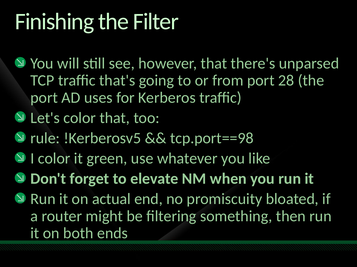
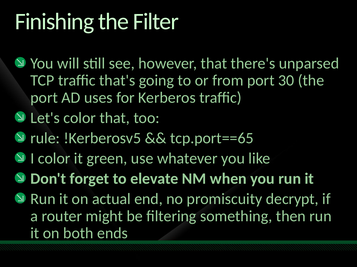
28: 28 -> 30 (286, 81)
tcp.port==98: tcp.port==98 -> tcp.port==65 (212, 139)
bloated: bloated -> decrypt (292, 200)
